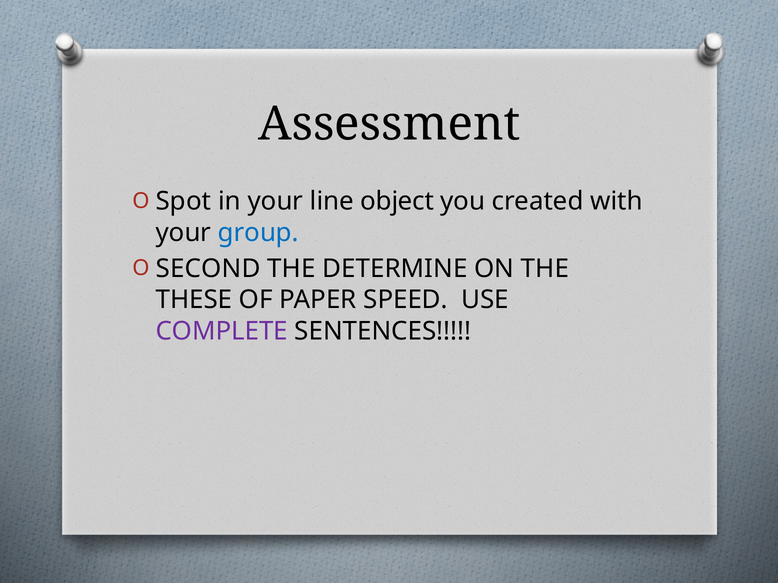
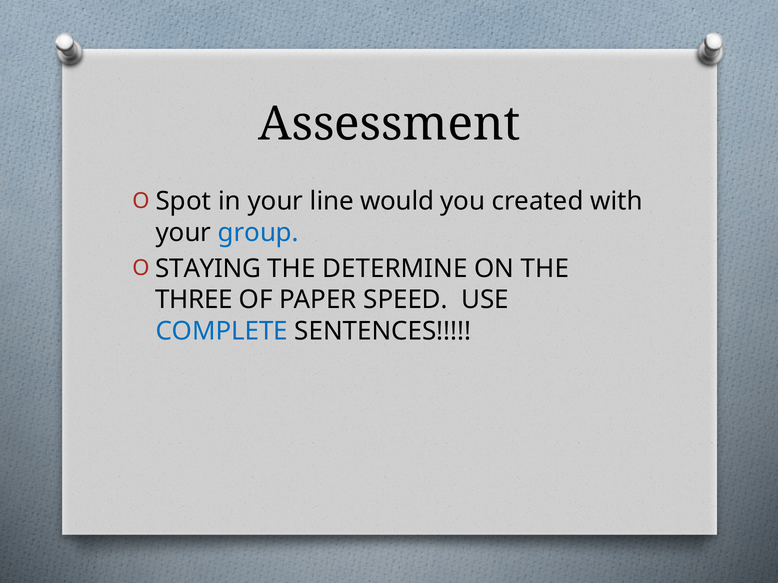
object: object -> would (397, 202)
SECOND: SECOND -> STAYING (208, 269)
THESE: THESE -> THREE (194, 300)
COMPLETE colour: purple -> blue (222, 331)
